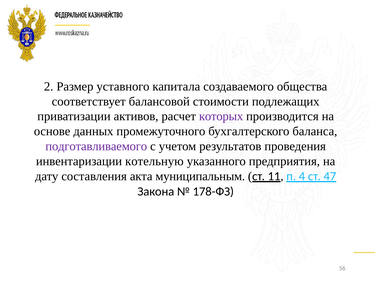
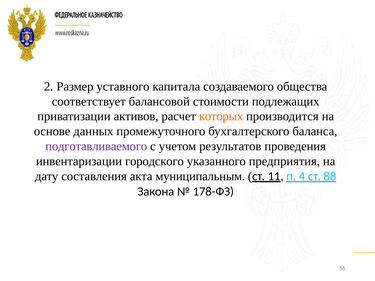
которых colour: purple -> orange (221, 116)
котельную: котельную -> городского (154, 161)
47: 47 -> 88 (330, 176)
